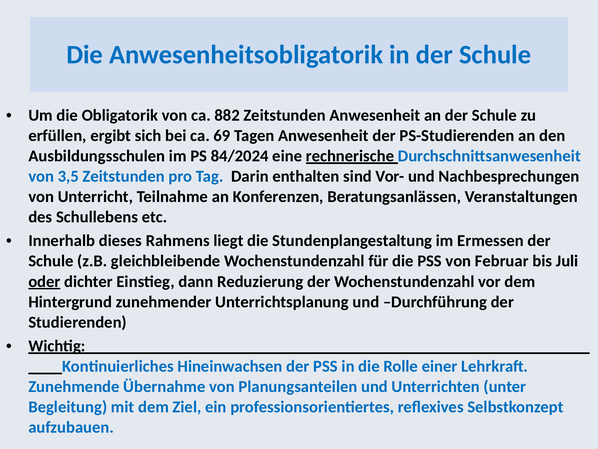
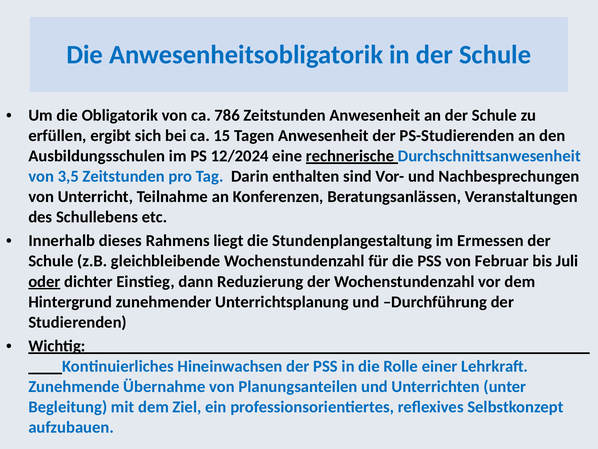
882: 882 -> 786 (227, 115)
69: 69 -> 15 (222, 135)
84/2024: 84/2024 -> 12/2024 (240, 156)
